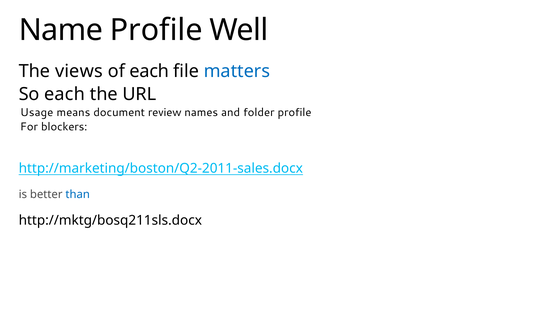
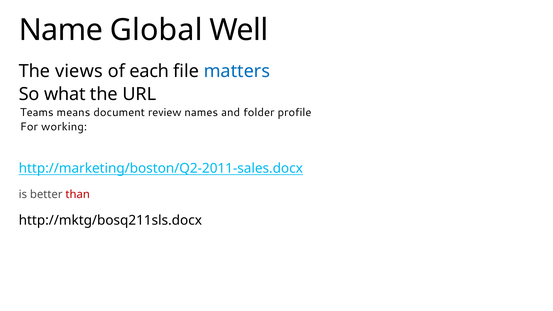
Name Profile: Profile -> Global (156, 30)
So each: each -> what (65, 94)
Usage: Usage -> Teams (37, 112)
blockers: blockers -> working (64, 127)
than colour: blue -> red (78, 194)
